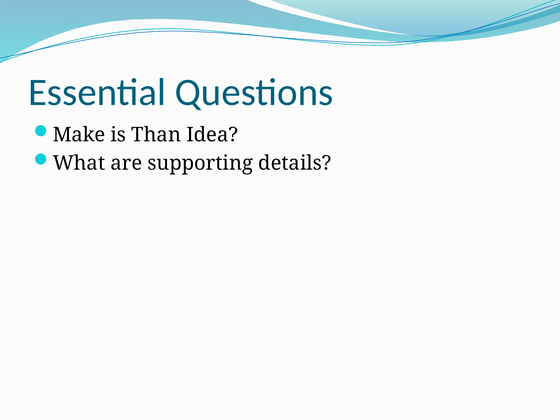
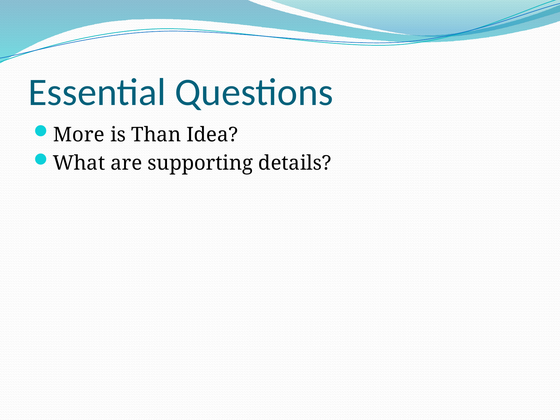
Make: Make -> More (79, 135)
